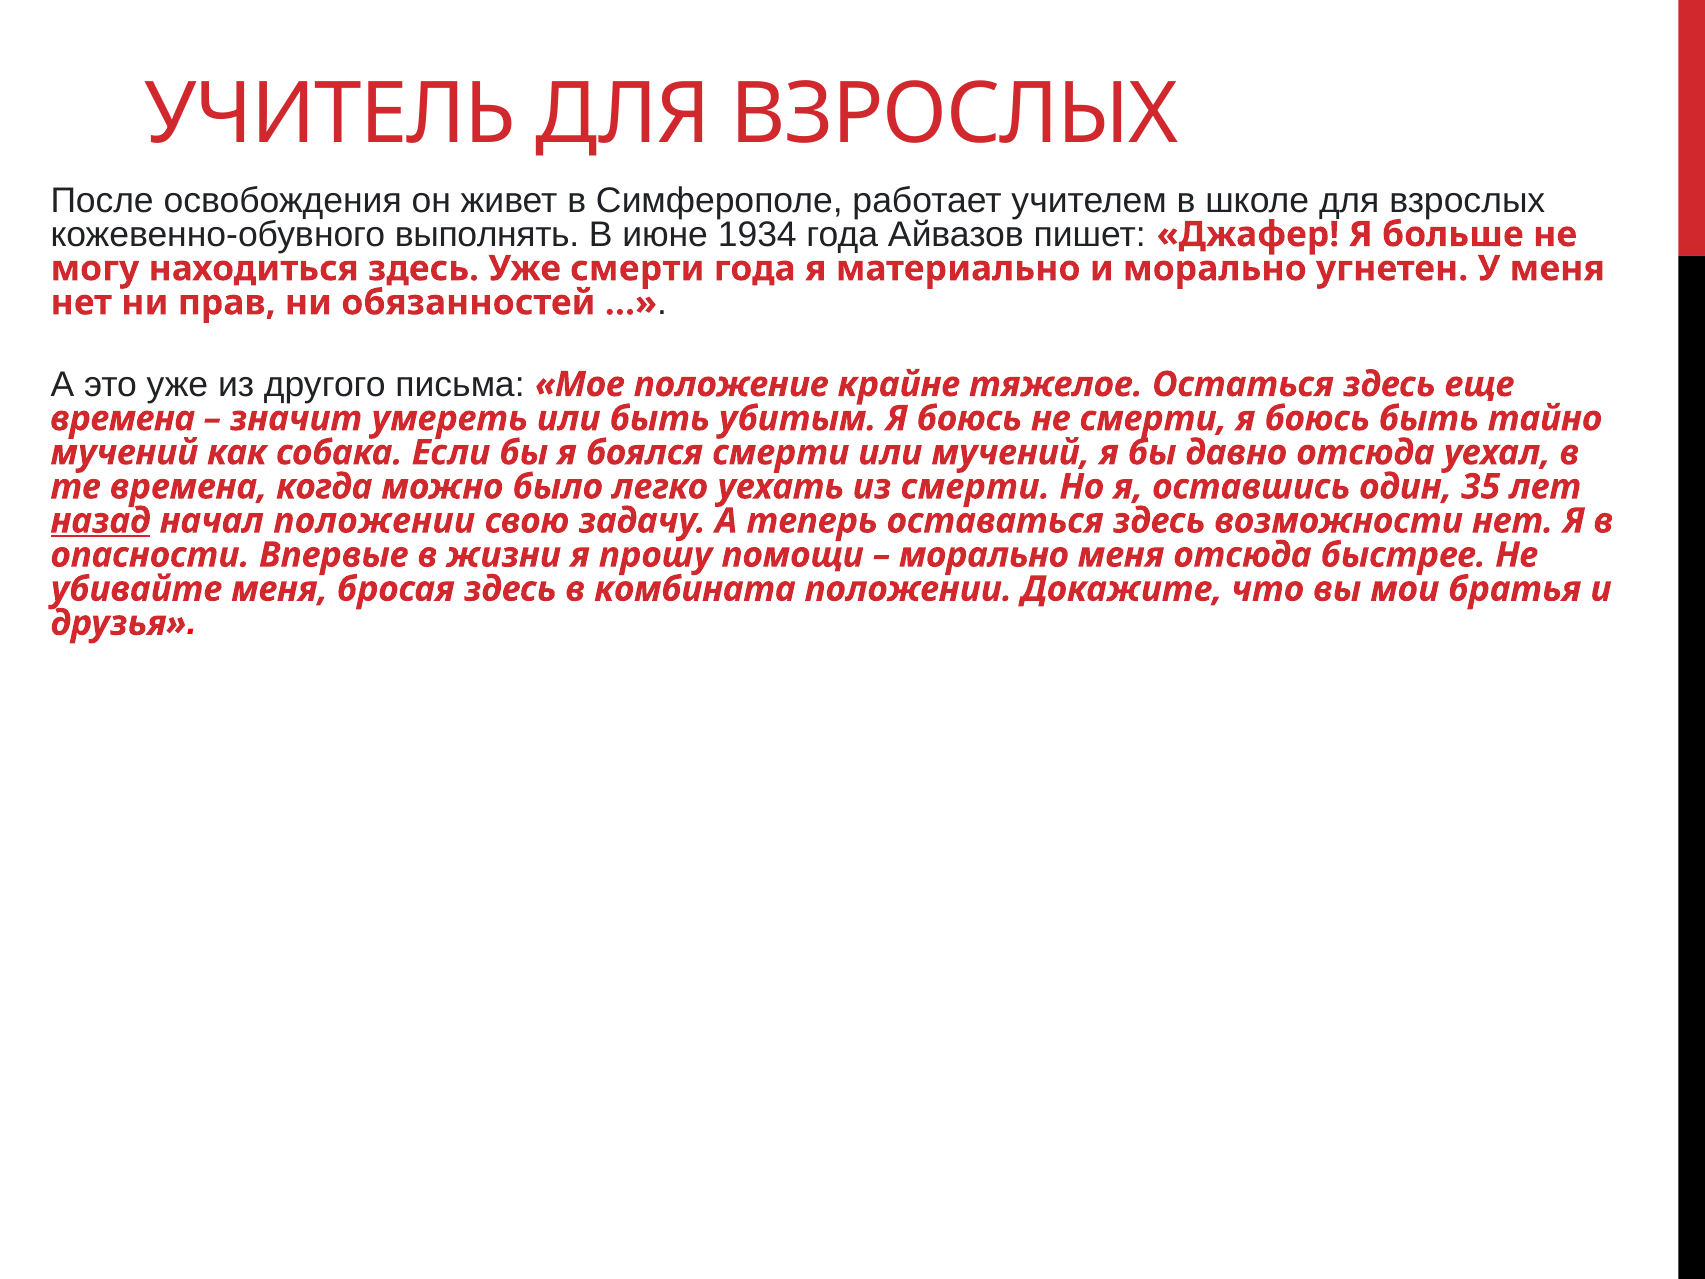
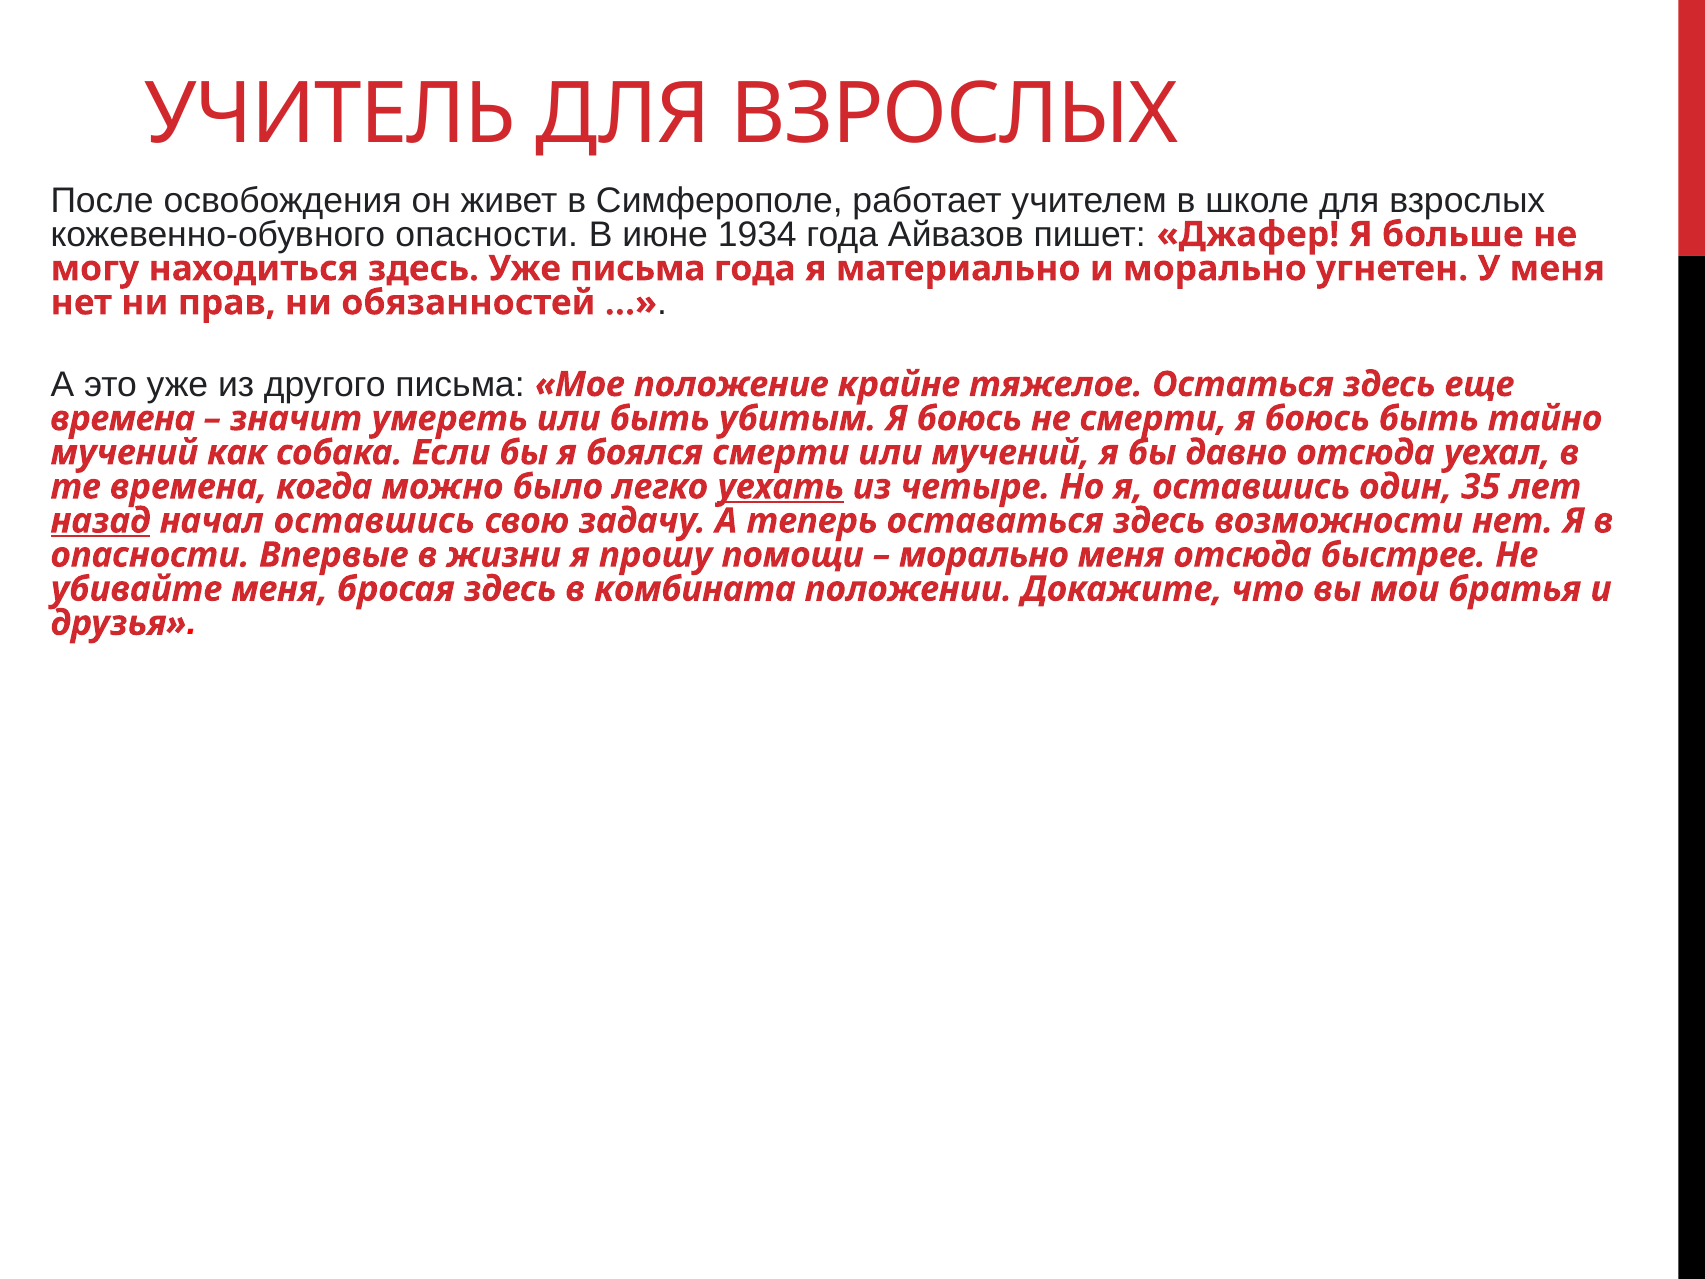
кожевенно-обувного выполнять: выполнять -> опасности (487, 234)
Уже смерти: смерти -> письма (638, 269)
уехать underline: none -> present (781, 487)
из смерти: смерти -> четыре (976, 487)
начал положении: положении -> оставшись (374, 521)
